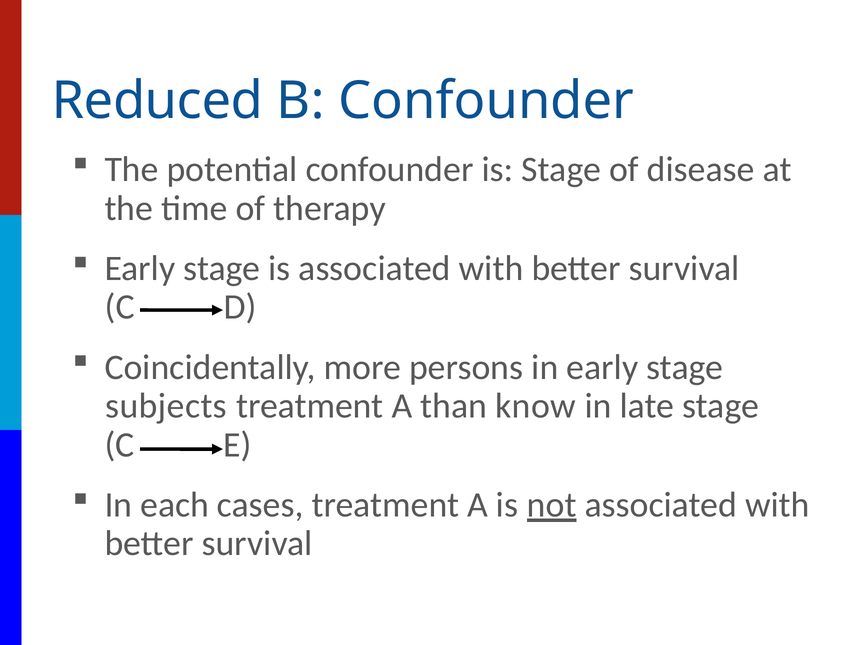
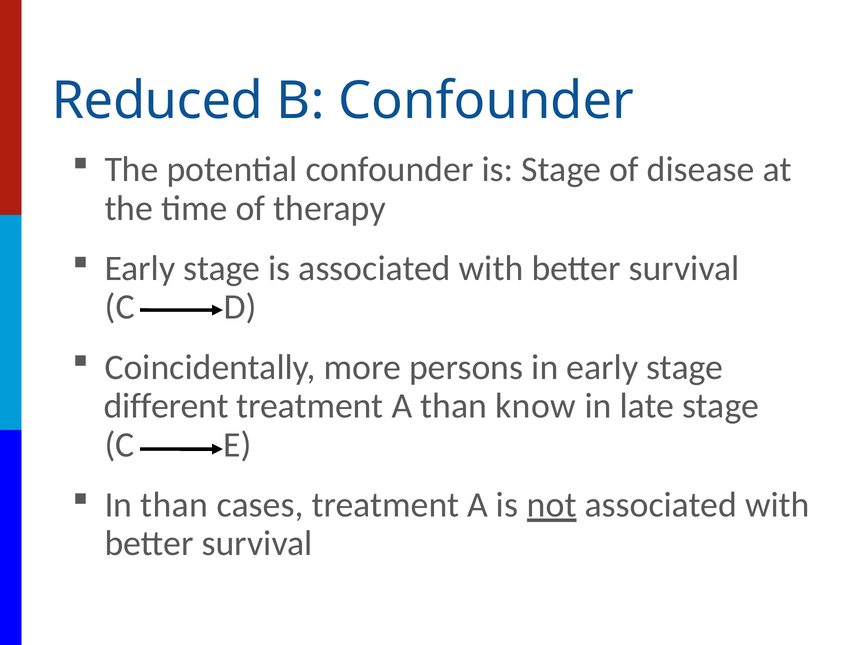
subjects: subjects -> different (166, 406)
In each: each -> than (174, 505)
